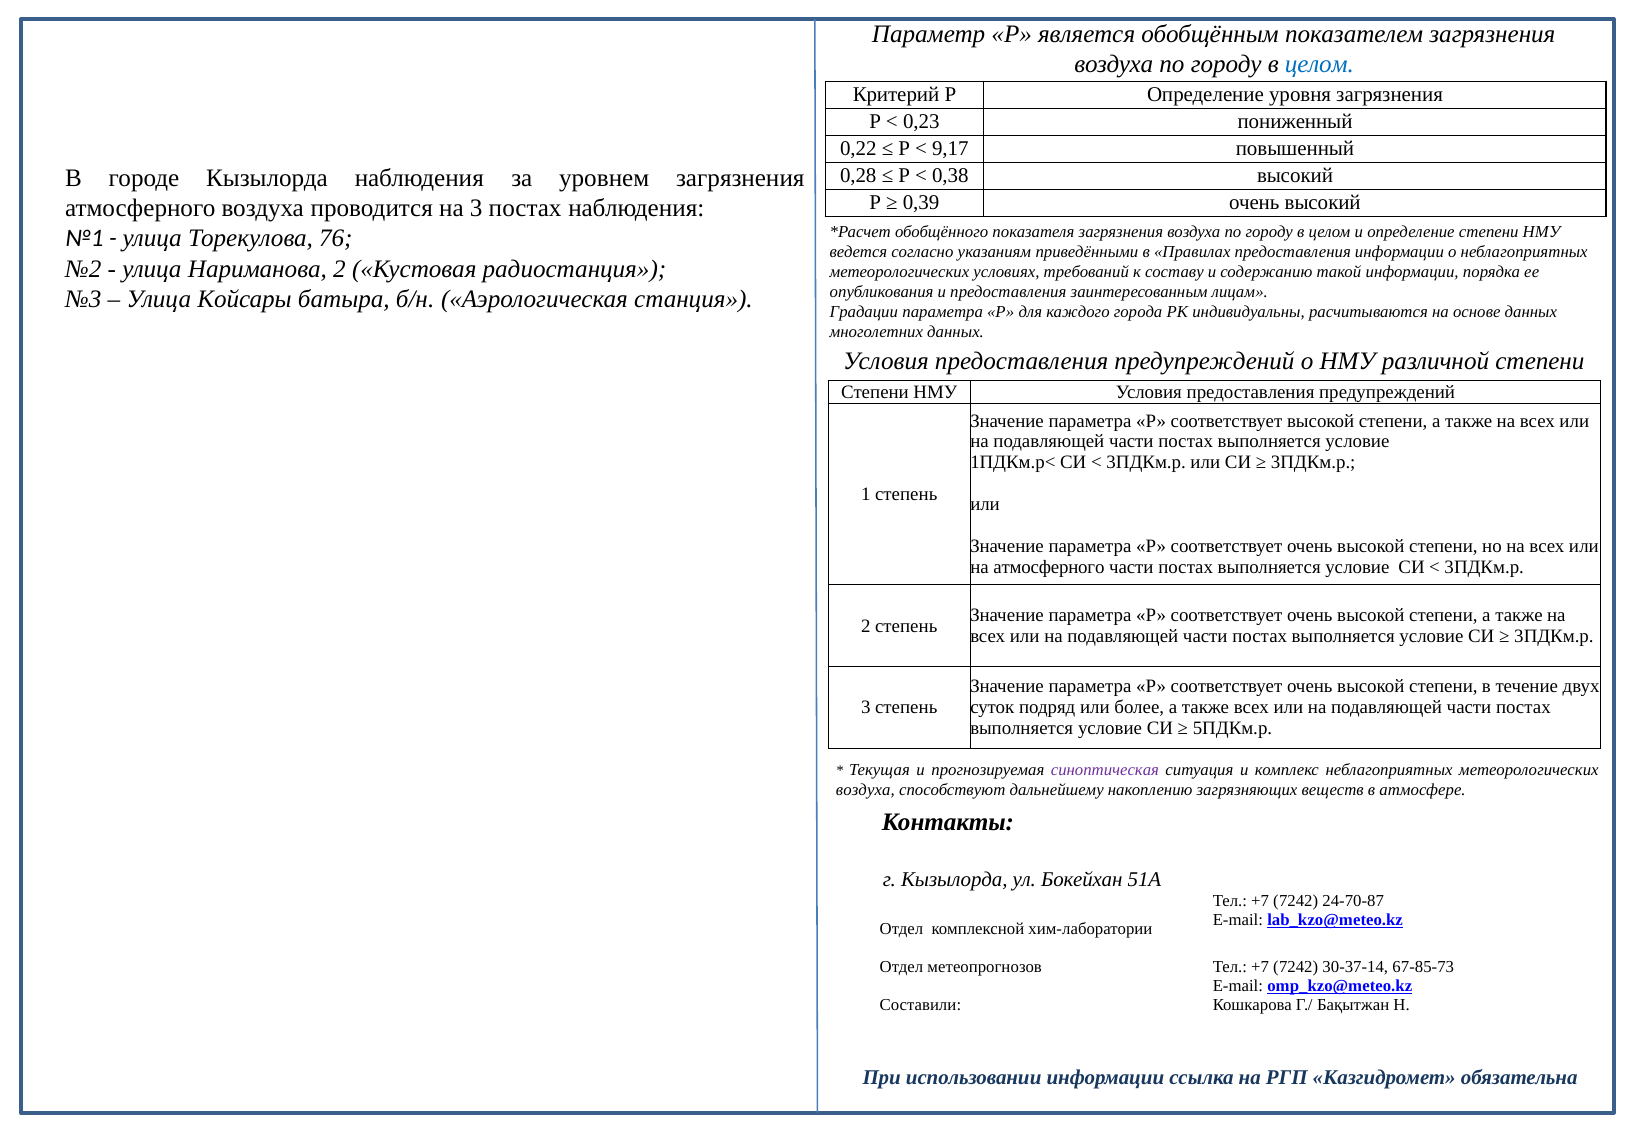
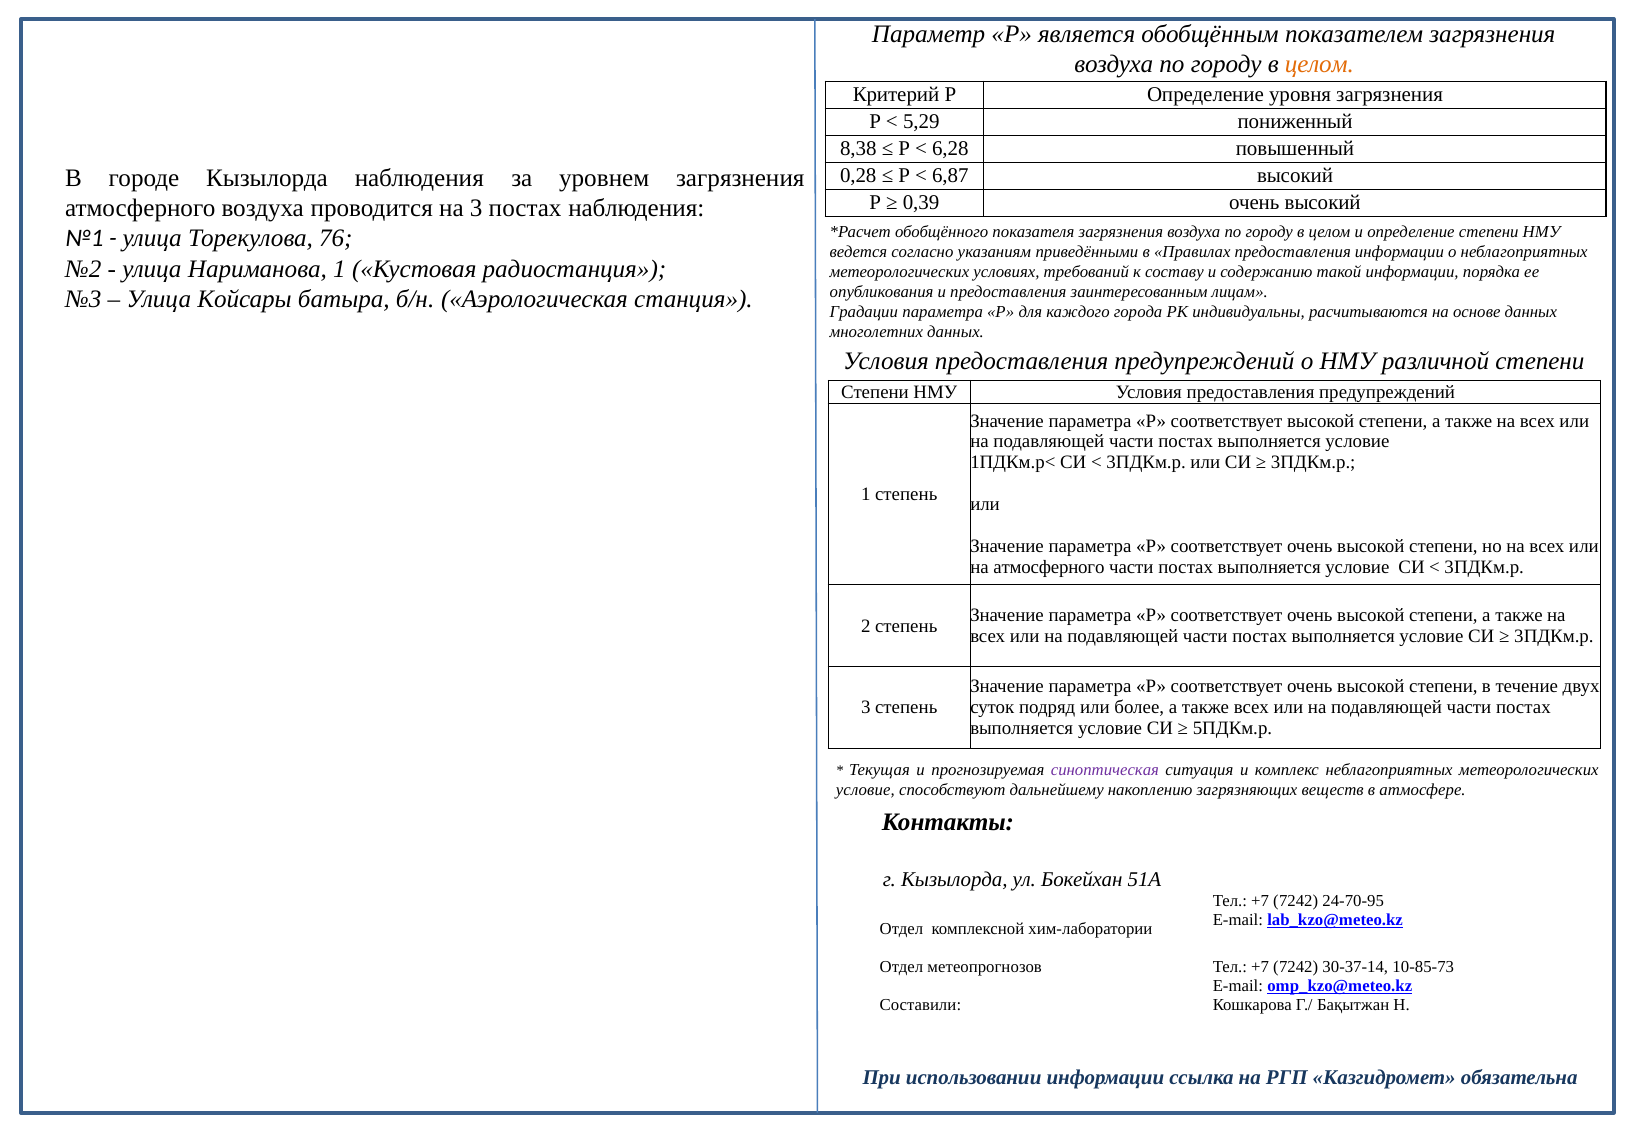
целом colour: blue -> orange (1319, 64)
0,23: 0,23 -> 5,29 (921, 121)
0,22: 0,22 -> 8,38 (858, 148)
9,17: 9,17 -> 6,28 (950, 148)
0,38: 0,38 -> 6,87 (950, 175)
Нариманова 2: 2 -> 1 (339, 269)
воздуха: воздуха -> условие (865, 790)
24-70-87: 24-70-87 -> 24-70-95 (1353, 901)
67-85-73: 67-85-73 -> 10-85-73 (1423, 967)
